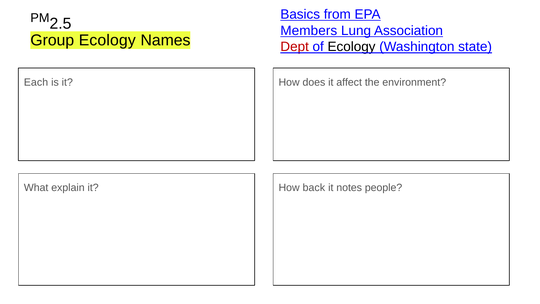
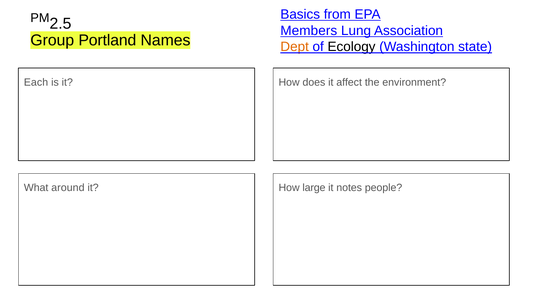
Group Ecology: Ecology -> Portland (107, 40)
Dept colour: red -> orange (295, 47)
explain: explain -> around (68, 188)
back: back -> large (314, 188)
